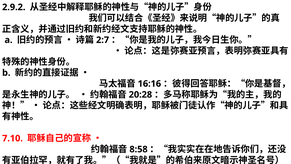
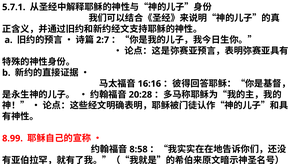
2.9.2: 2.9.2 -> 5.7.1 (14, 7)
7.10: 7.10 -> 8.99 (13, 138)
